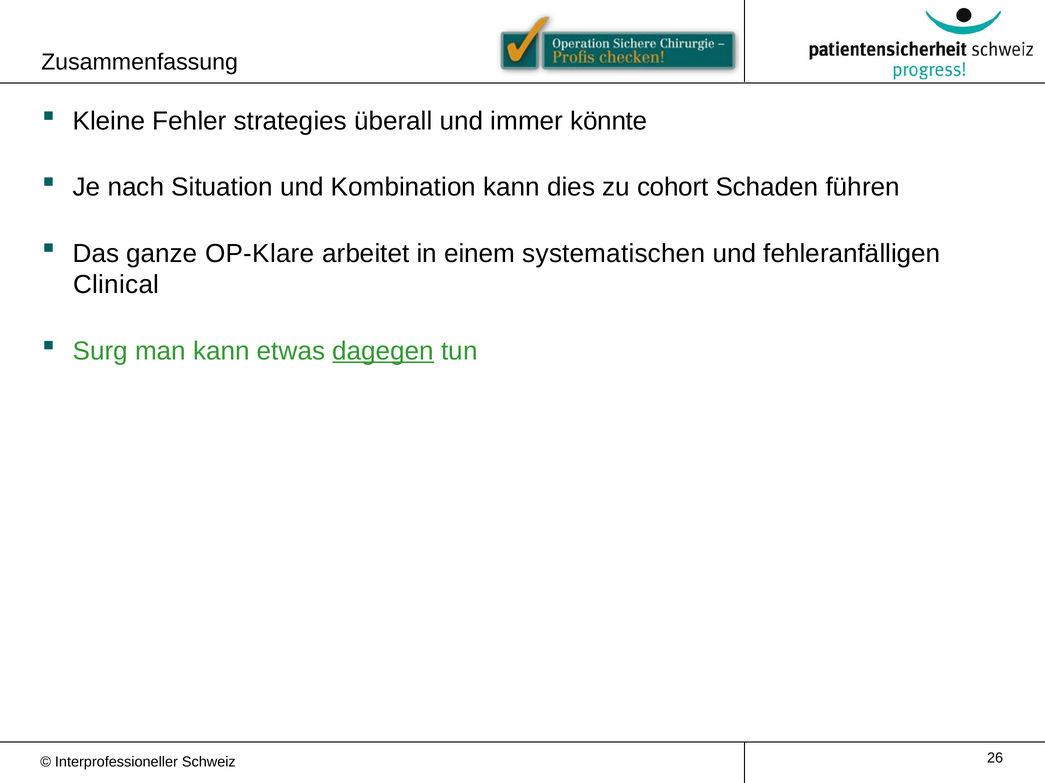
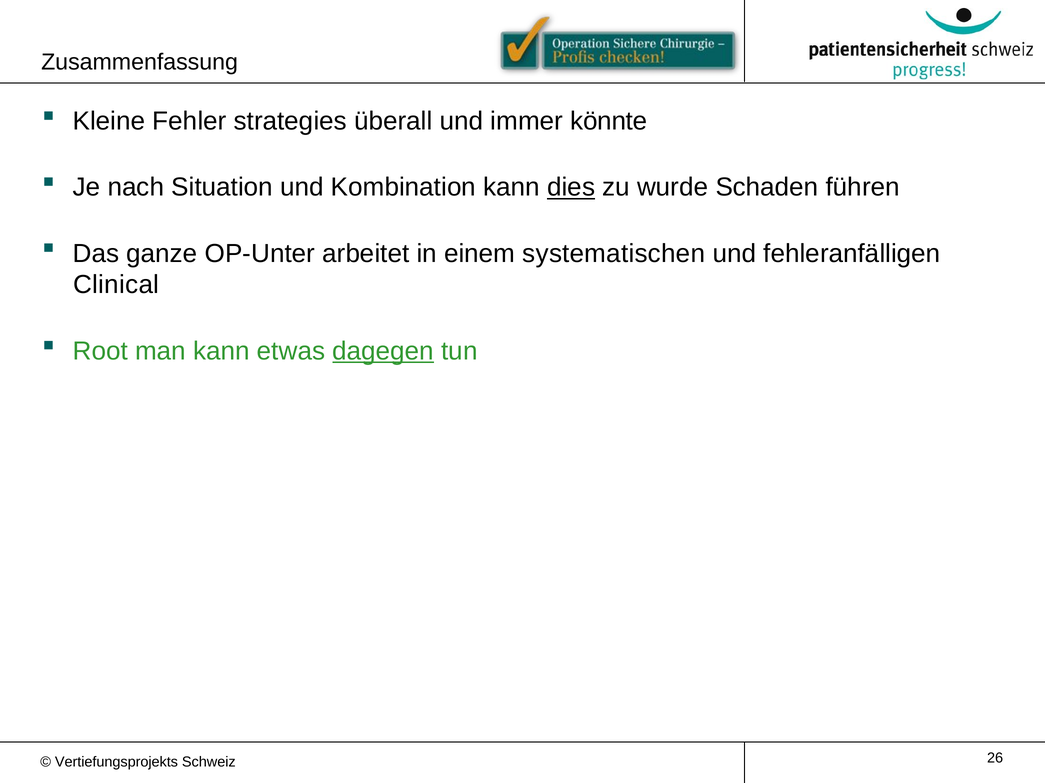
dies underline: none -> present (571, 188)
cohort: cohort -> wurde (673, 188)
OP-Klare: OP-Klare -> OP-Unter (260, 254)
Surg: Surg -> Root (100, 351)
Interprofessioneller: Interprofessioneller -> Vertiefungsprojekts (116, 763)
